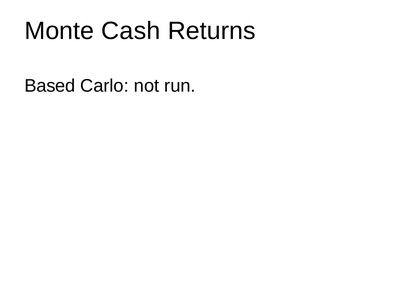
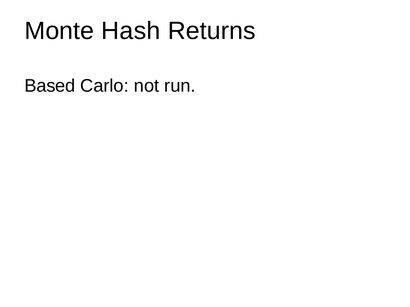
Cash: Cash -> Hash (131, 31)
